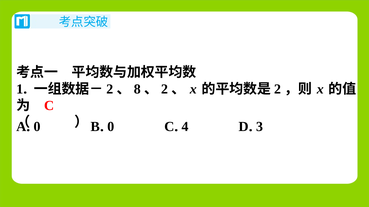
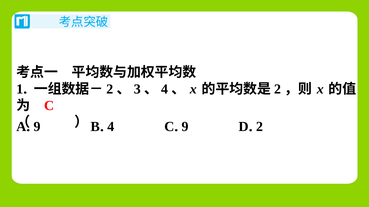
8: 8 -> 3 (137, 89)
2: 2 -> 4 (165, 89)
0: 0 -> 9 (37, 127)
0: 0 -> 4 (111, 127)
4: 4 -> 9 (185, 127)
3: 3 -> 2 (259, 127)
